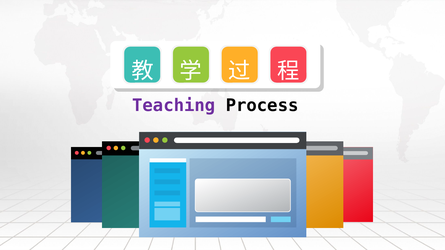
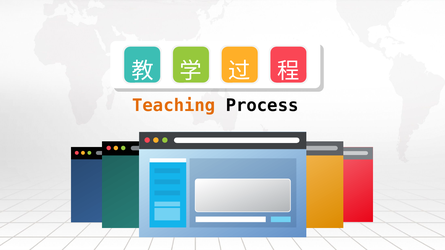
Teaching colour: purple -> orange (174, 106)
